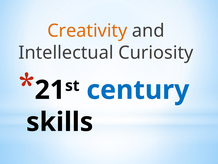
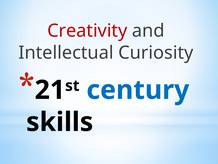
Creativity colour: orange -> red (87, 31)
